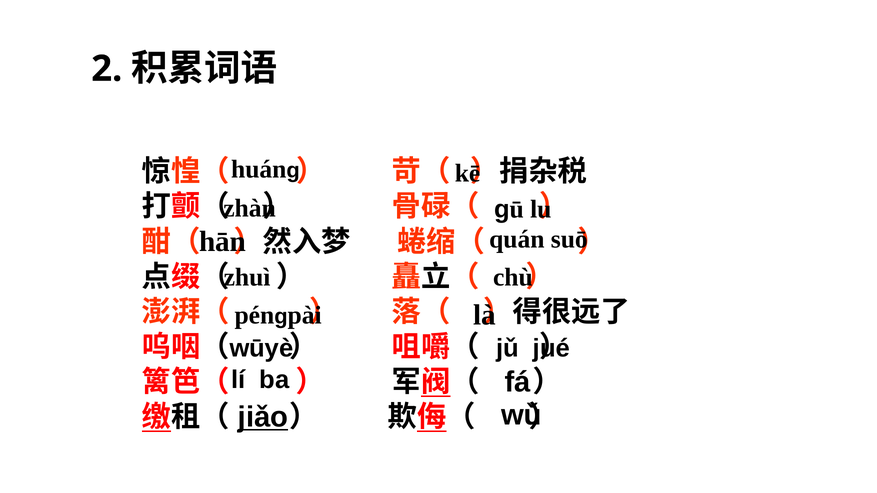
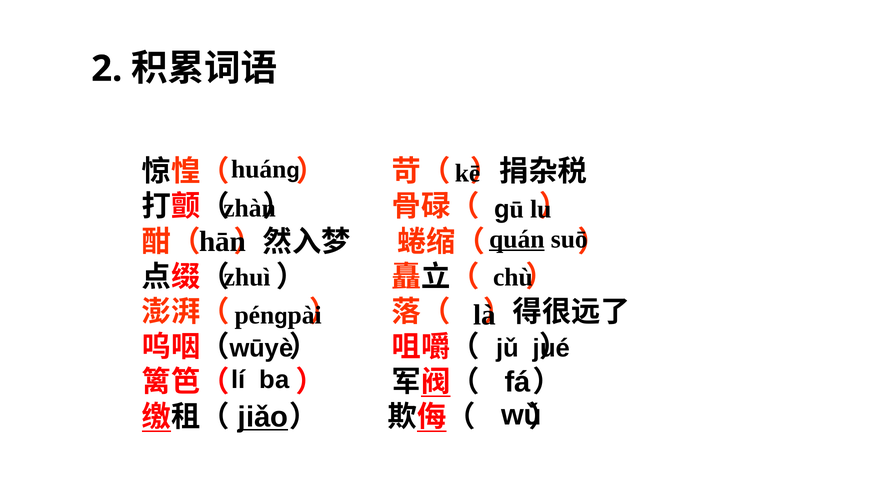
quán underline: none -> present (517, 239)
